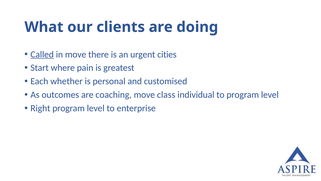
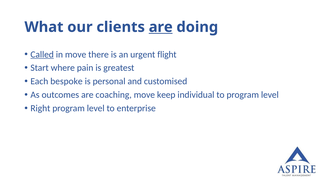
are underline: none -> present (161, 27)
cities: cities -> flight (167, 54)
whether: whether -> bespoke (66, 81)
class: class -> keep (166, 95)
